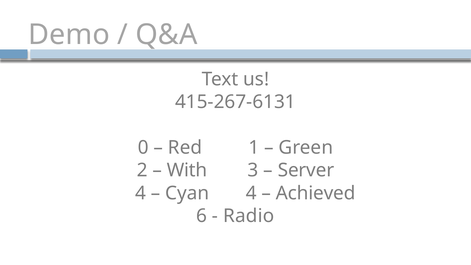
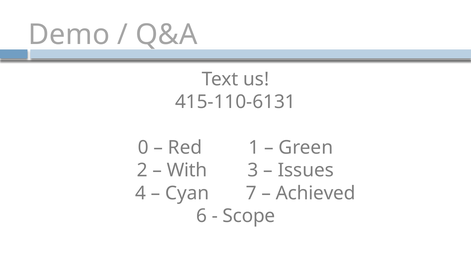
415-267-6131: 415-267-6131 -> 415-110-6131 (235, 102)
Server: Server -> Issues (306, 170)
Cyan 4: 4 -> 7 (251, 193)
Radio: Radio -> Scope (249, 216)
